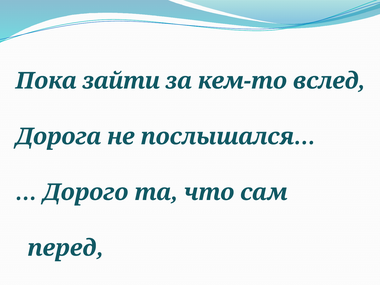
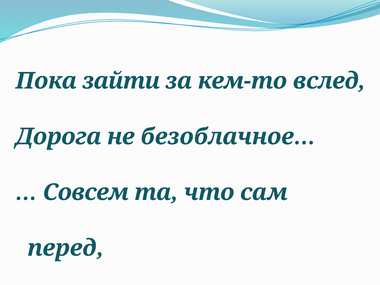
послышался…: послышался… -> безоблачное… (228, 137)
Дорого: Дорого -> Совсем (86, 192)
